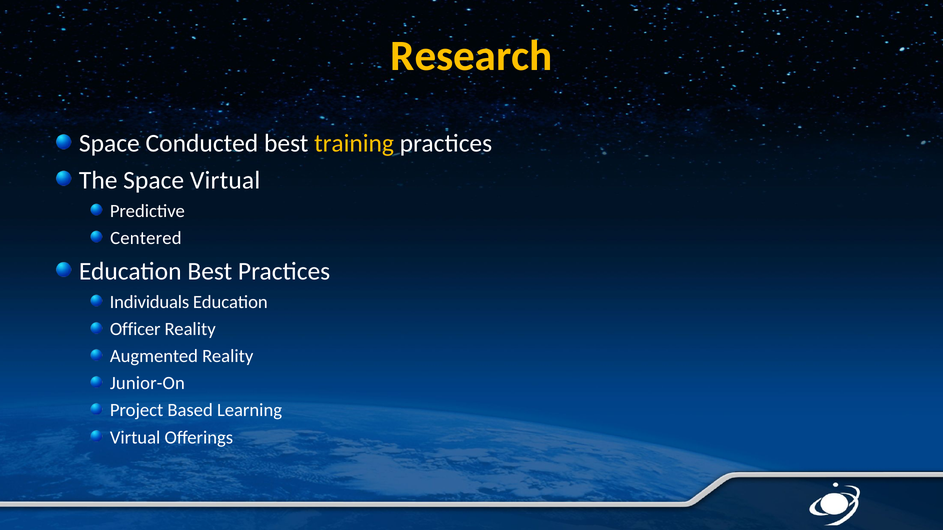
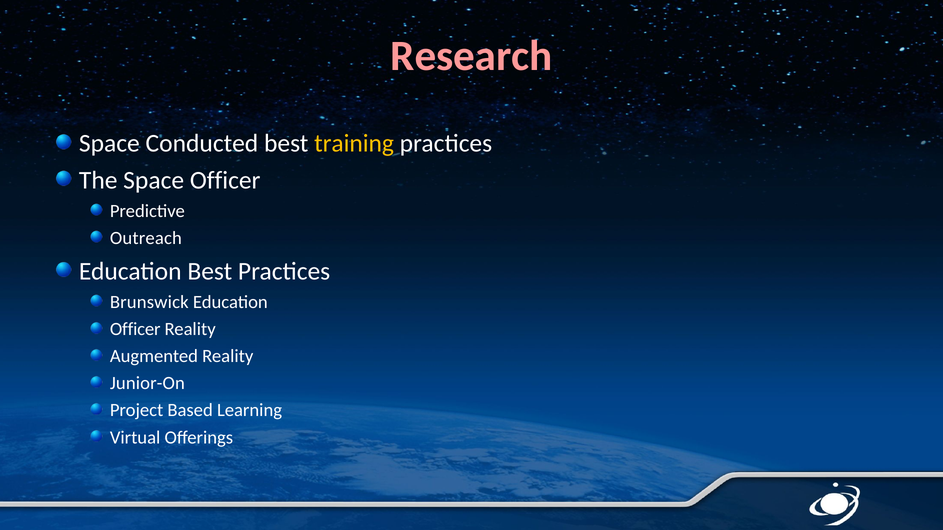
Research colour: yellow -> pink (471, 56)
Space Virtual: Virtual -> Officer (225, 180)
Centered: Centered -> Outreach (146, 238)
Individuals: Individuals -> Brunswick (149, 302)
